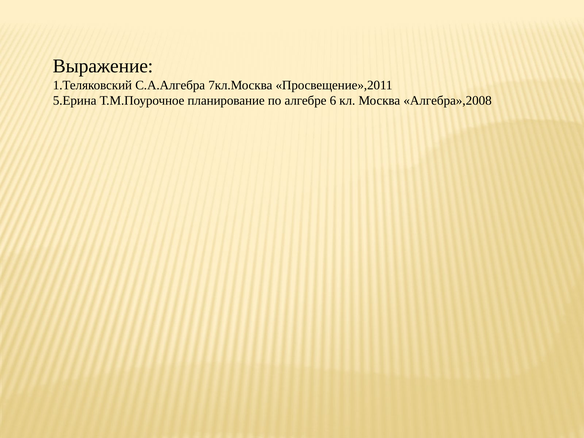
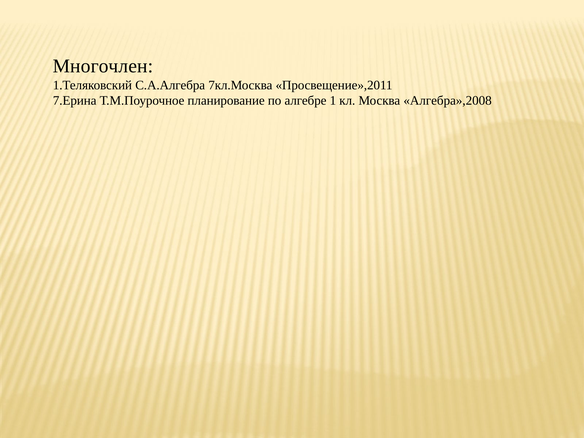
Выражение: Выражение -> Многочлен (103, 66)
5.Ерина: 5.Ерина -> 7.Ерина (75, 101)
6: 6 -> 1 (333, 101)
